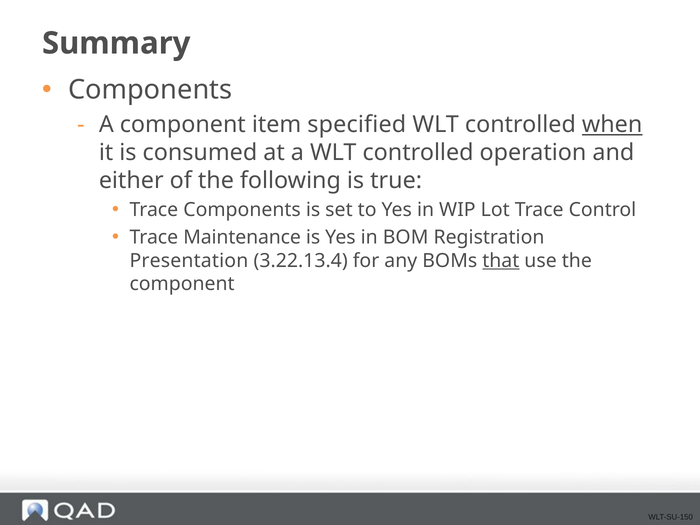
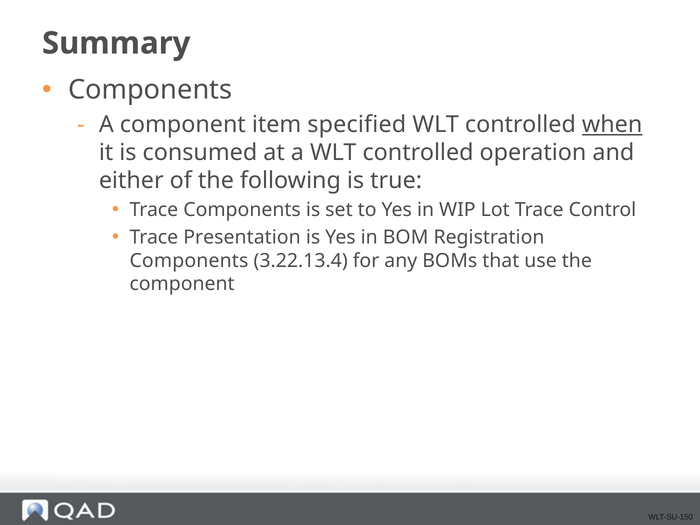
Maintenance: Maintenance -> Presentation (242, 237)
Presentation: Presentation -> Components (189, 261)
that underline: present -> none (501, 261)
